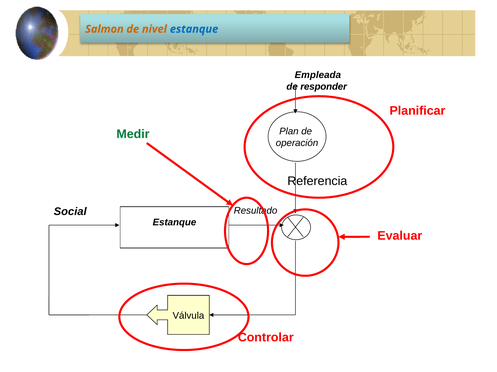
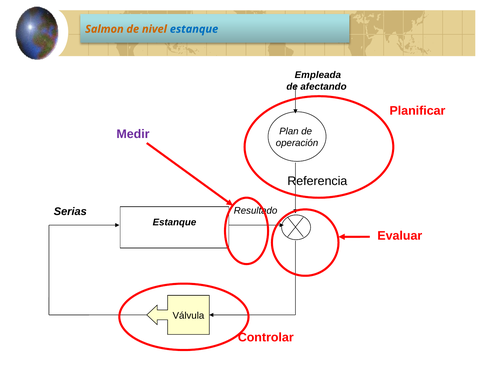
responder: responder -> afectando (324, 87)
Medir colour: green -> purple (133, 134)
Social: Social -> Serias (70, 212)
